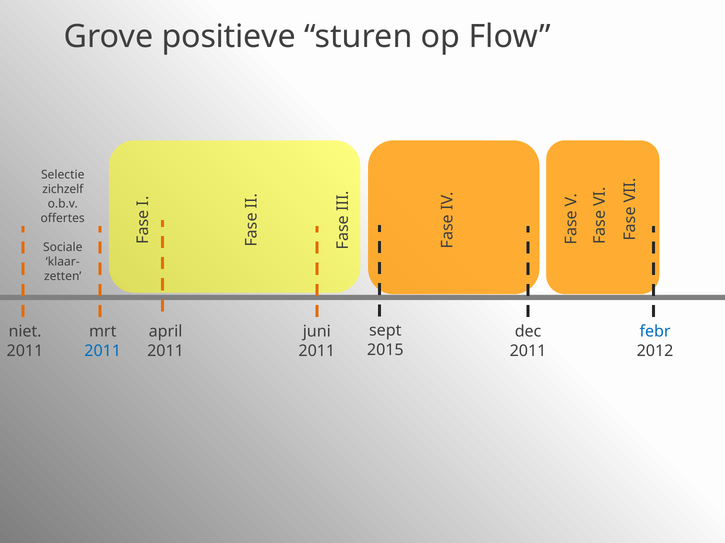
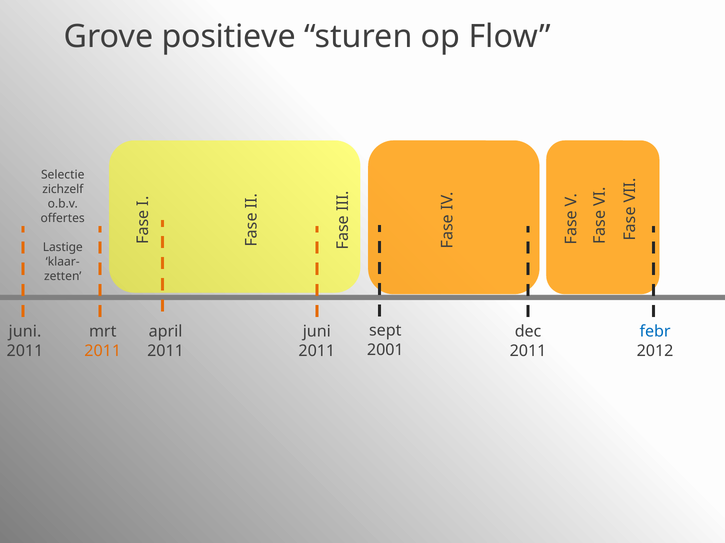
Sociale: Sociale -> Lastige (63, 248)
niet: niet -> juni (25, 332)
2015: 2015 -> 2001 (385, 350)
2011 colour: blue -> orange (103, 351)
